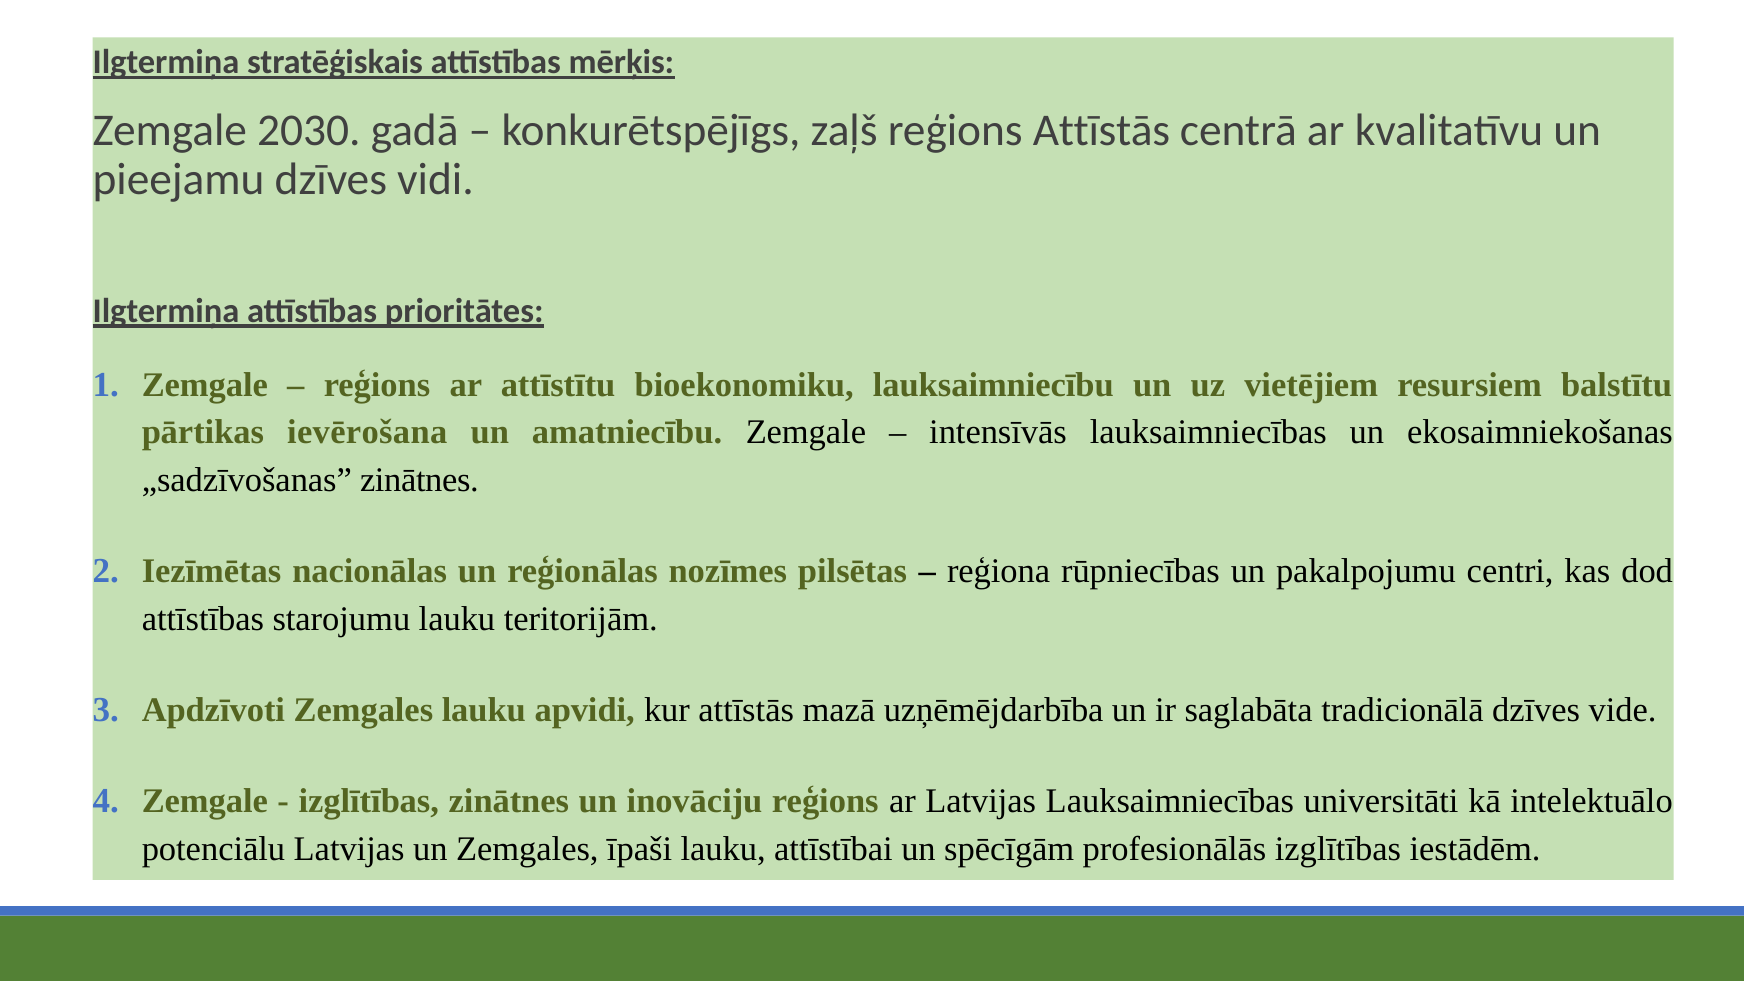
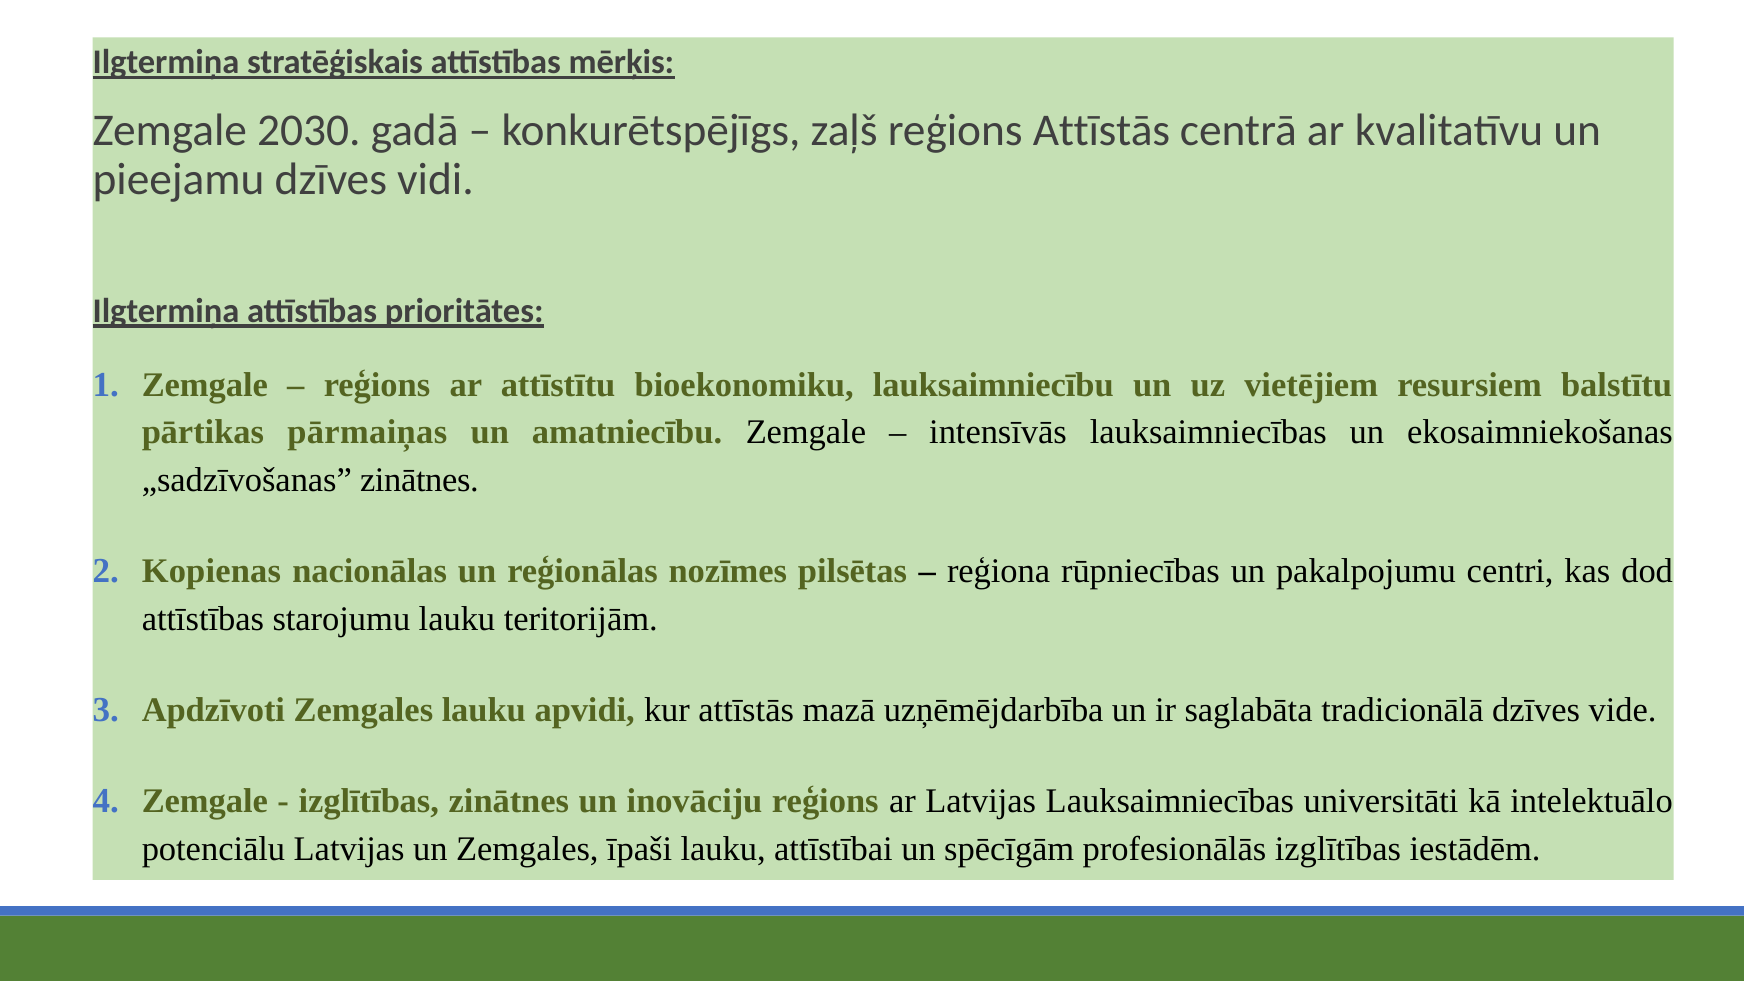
ievērošana: ievērošana -> pārmaiņas (367, 432)
Iezīmētas: Iezīmētas -> Kopienas (211, 571)
